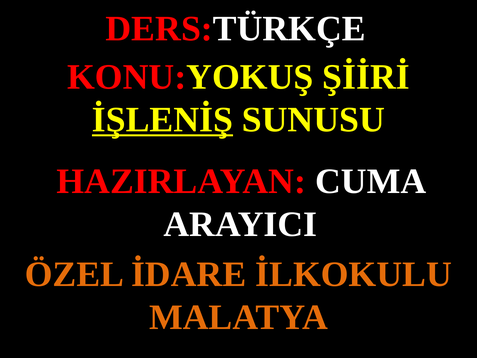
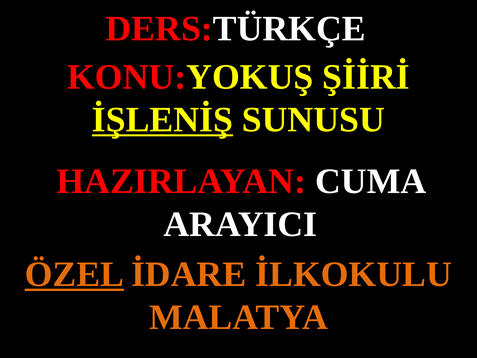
ÖZEL underline: none -> present (74, 274)
